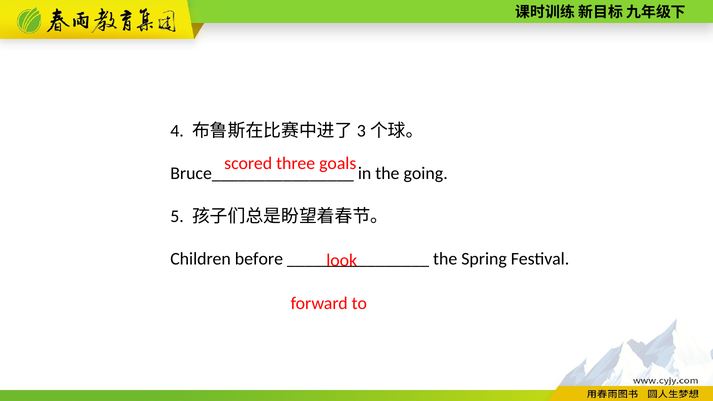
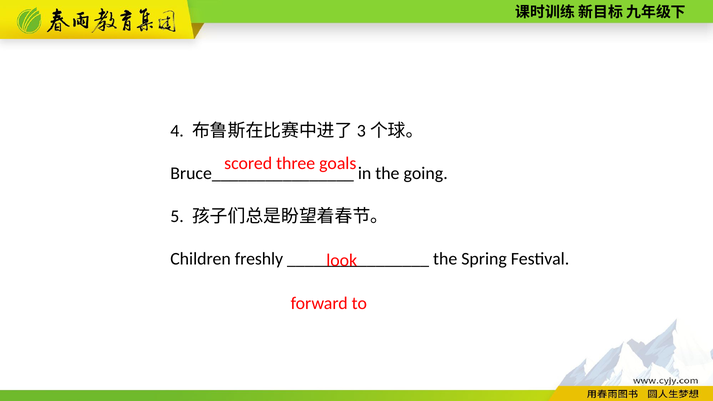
before: before -> freshly (259, 259)
